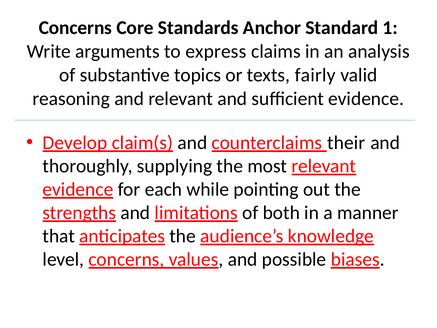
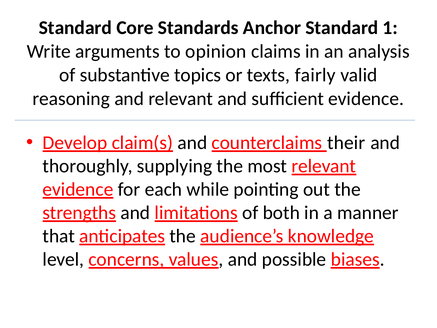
Concerns: Concerns -> Standard (75, 28)
express: express -> opinion (216, 51)
